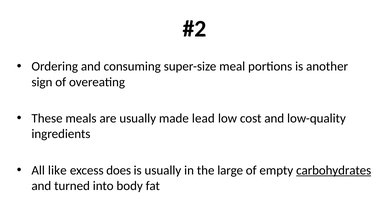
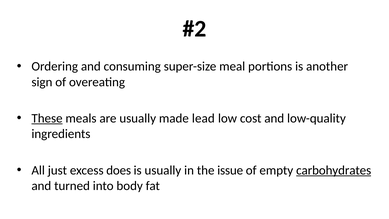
These underline: none -> present (47, 118)
like: like -> just (57, 170)
large: large -> issue (230, 170)
